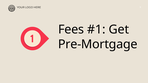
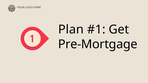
Fees: Fees -> Plan (71, 29)
